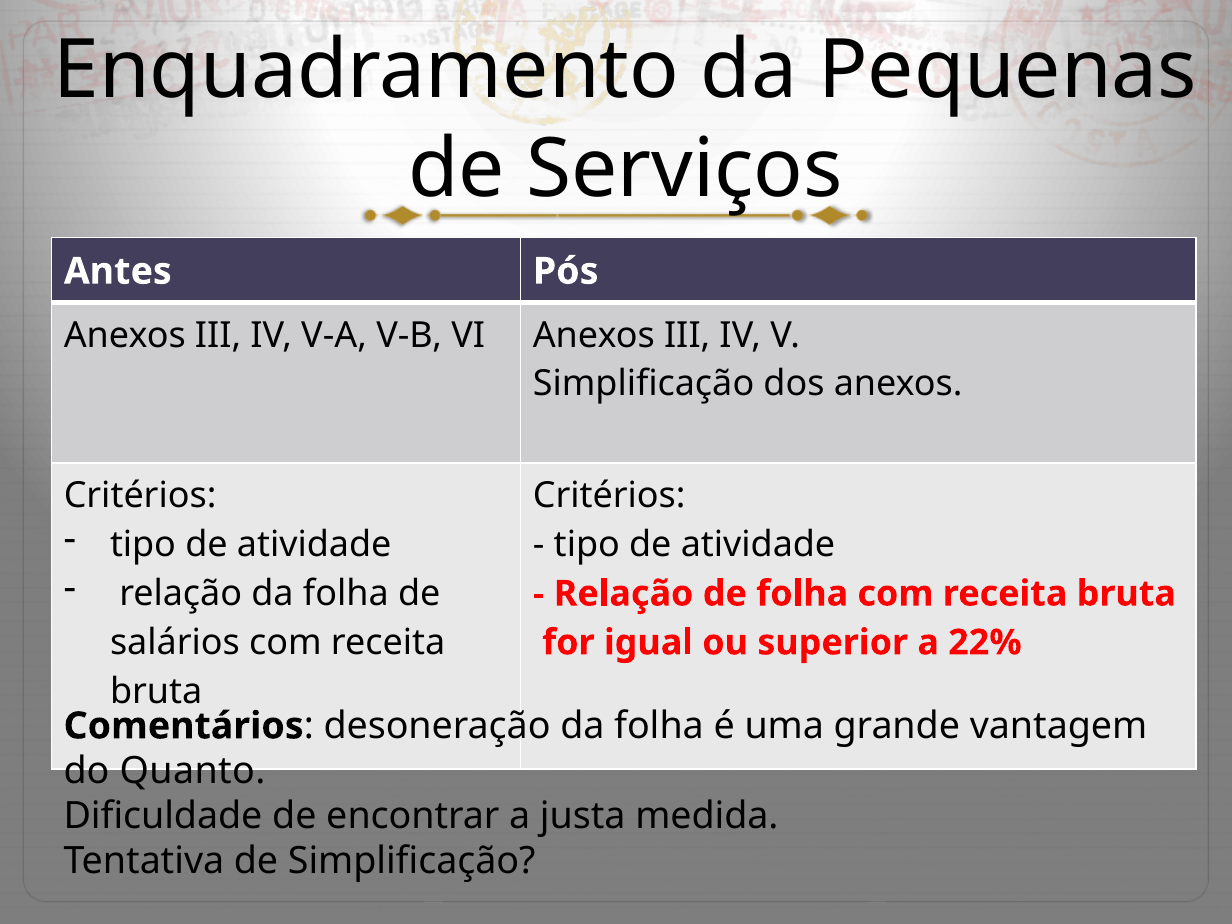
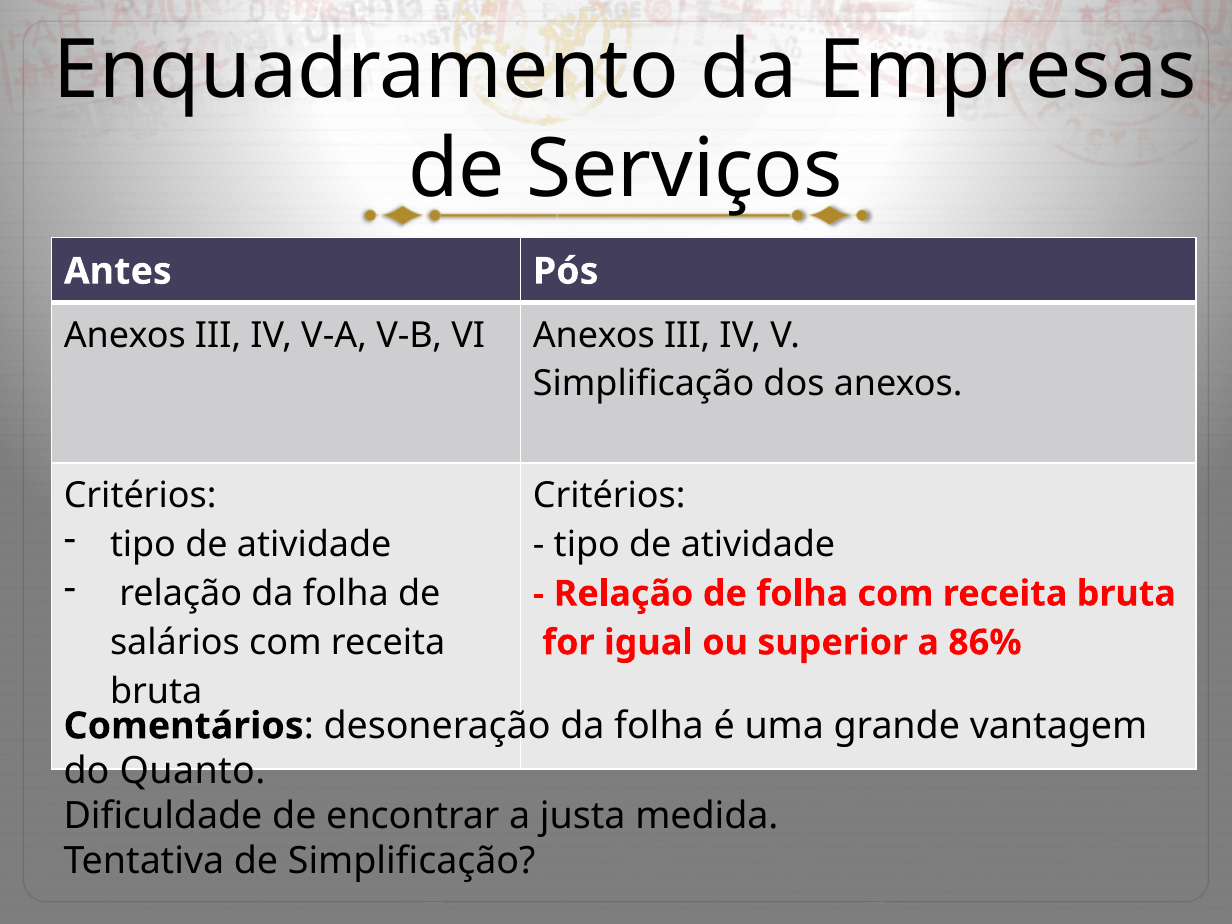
Pequenas: Pequenas -> Empresas (1008, 70)
22%: 22% -> 86% (985, 643)
